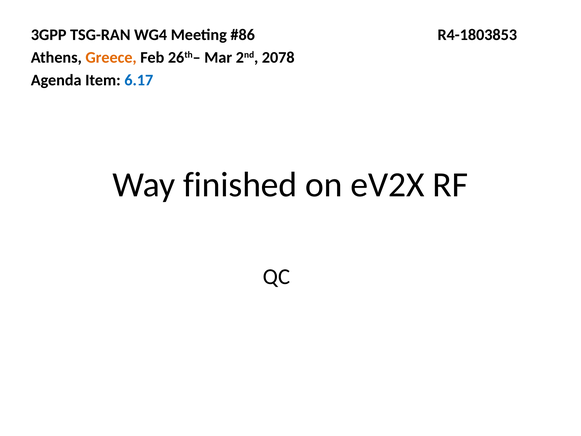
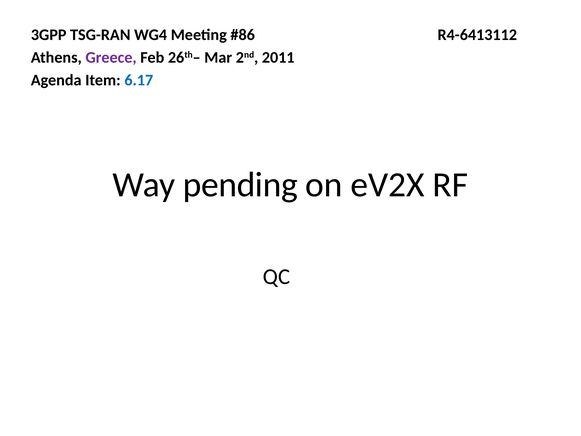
R4-1803853: R4-1803853 -> R4-6413112 (477, 35)
Greece colour: orange -> purple (111, 57)
2078: 2078 -> 2011 (278, 57)
finished: finished -> pending (240, 185)
